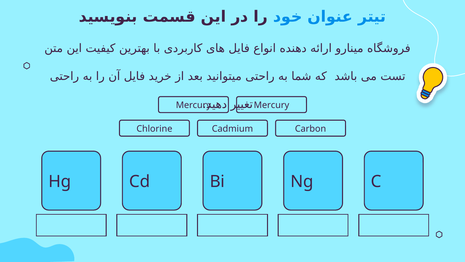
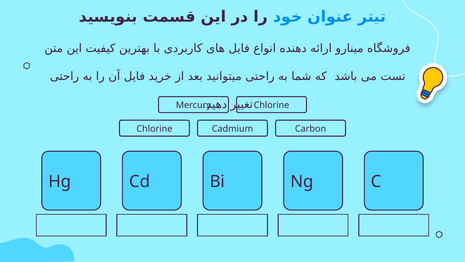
Mercury Mercury: Mercury -> Chlorine (272, 105)
